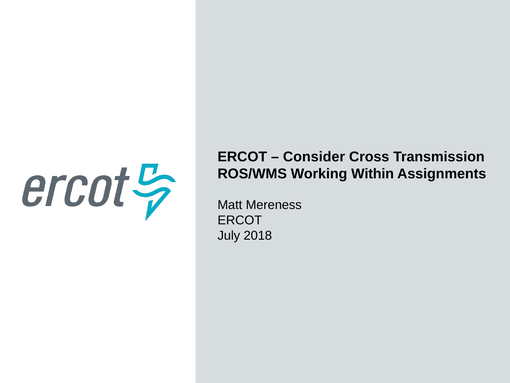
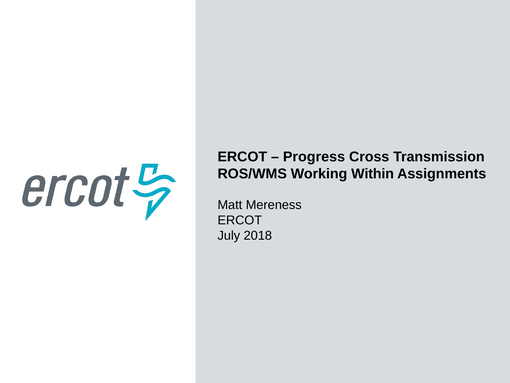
Consider: Consider -> Progress (314, 156)
